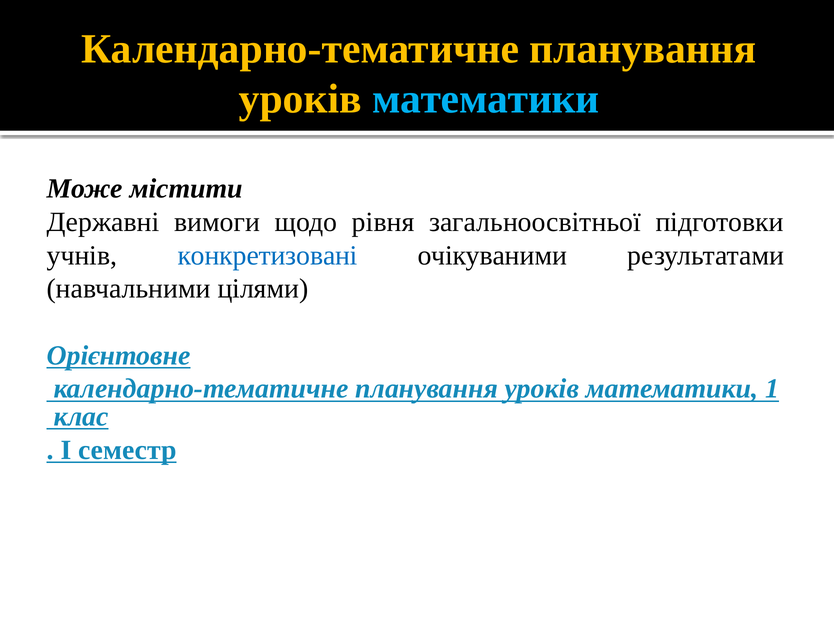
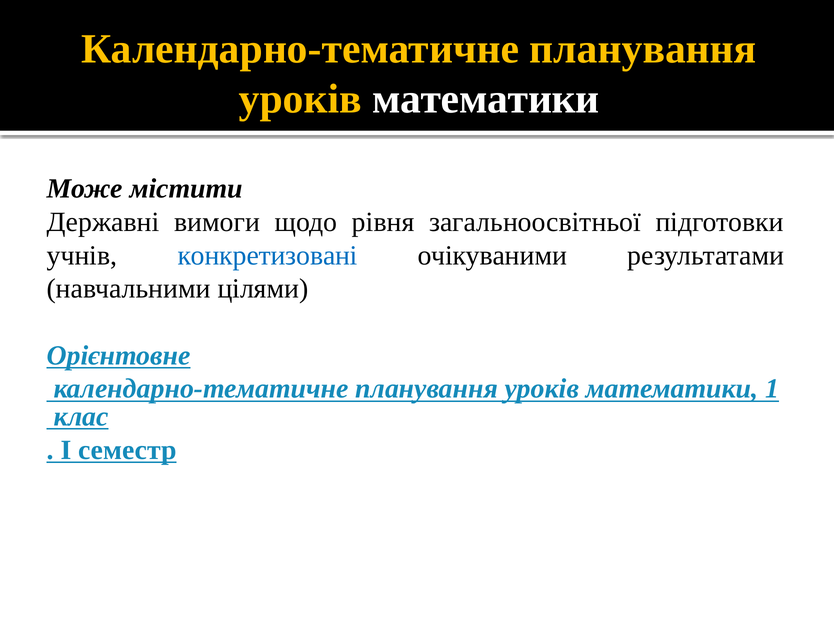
математики colour: light blue -> white (486, 99)
